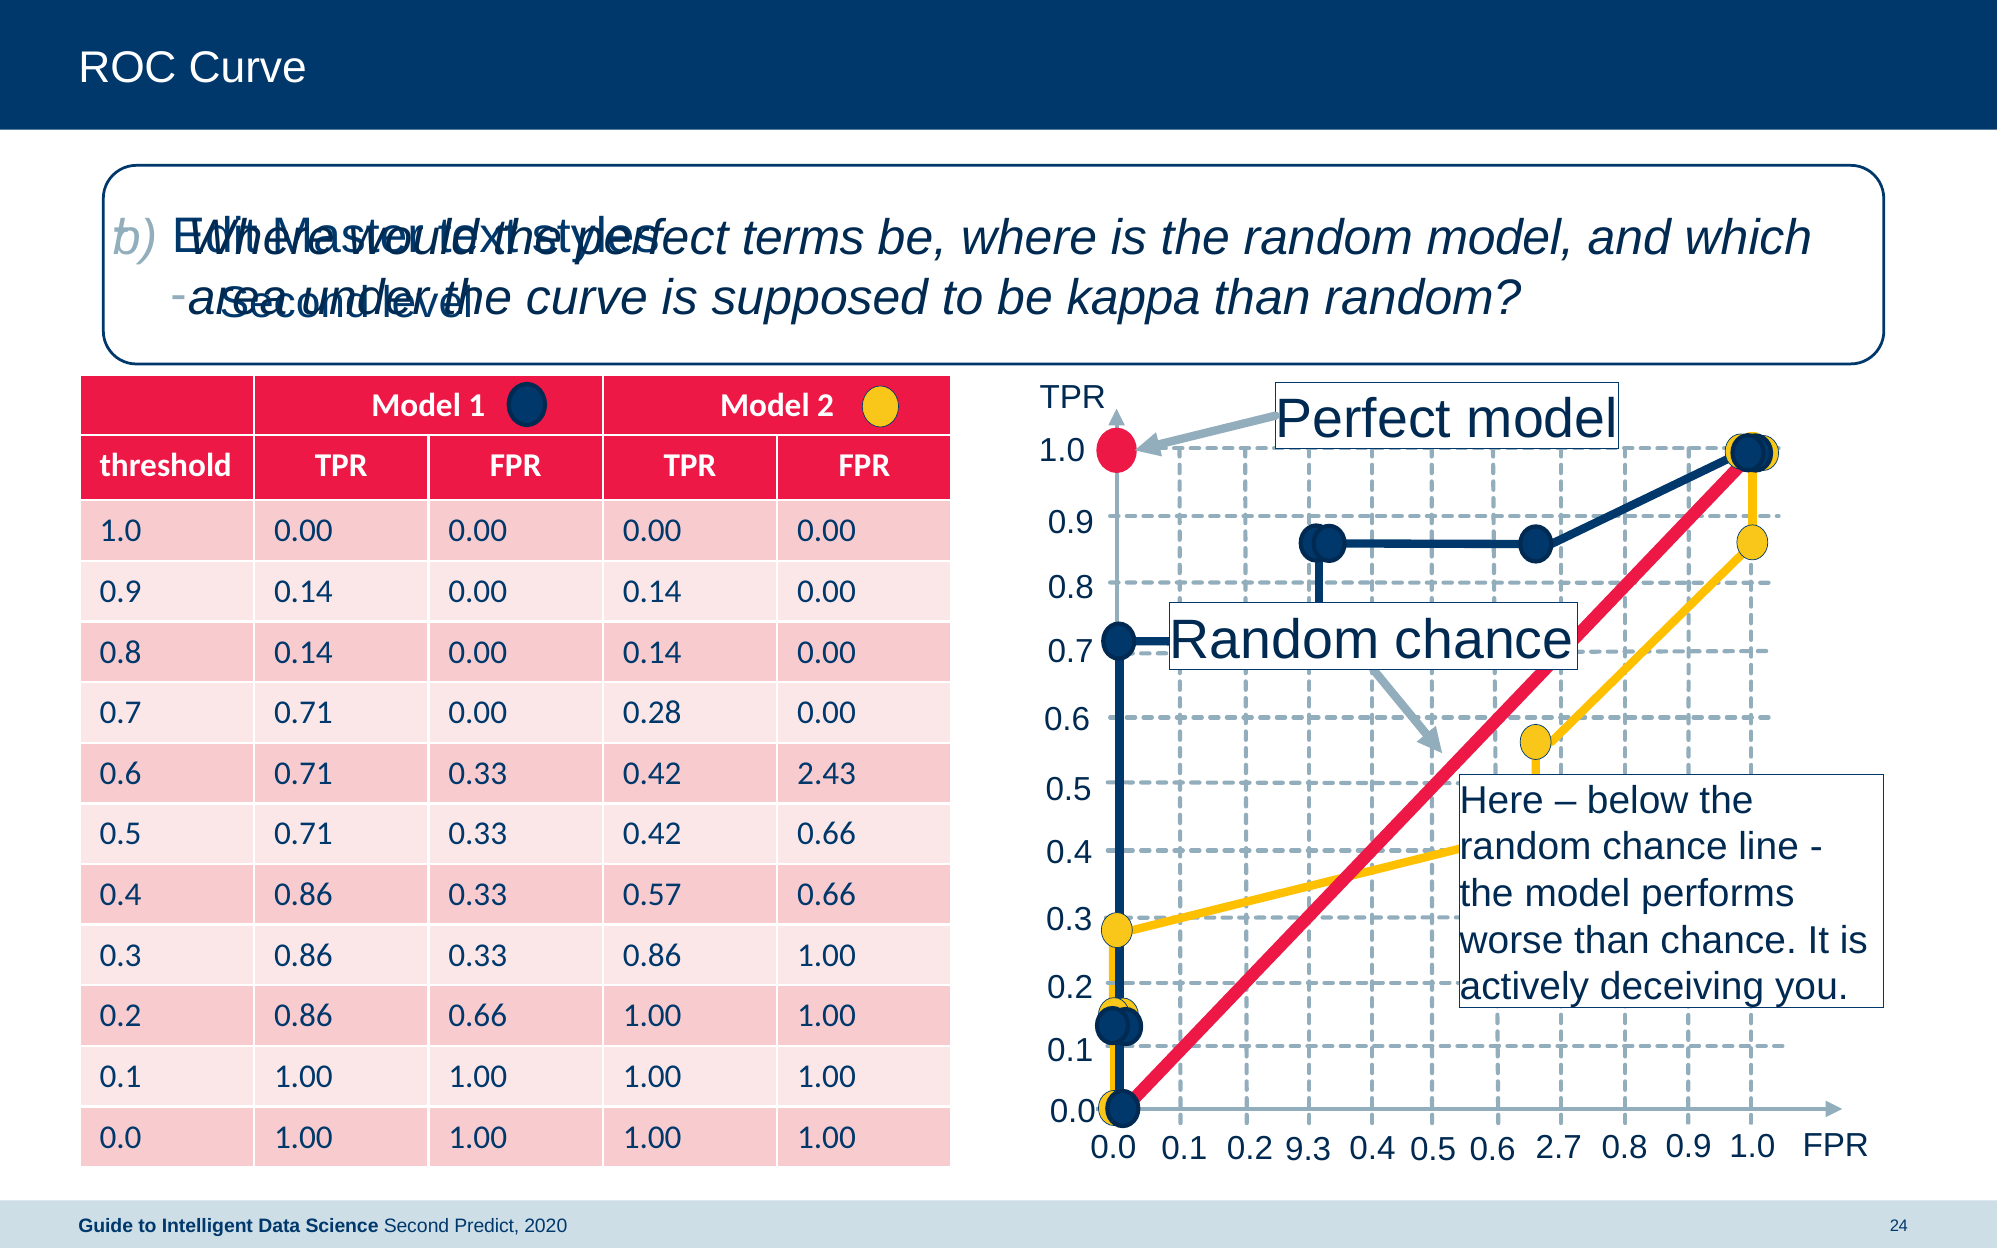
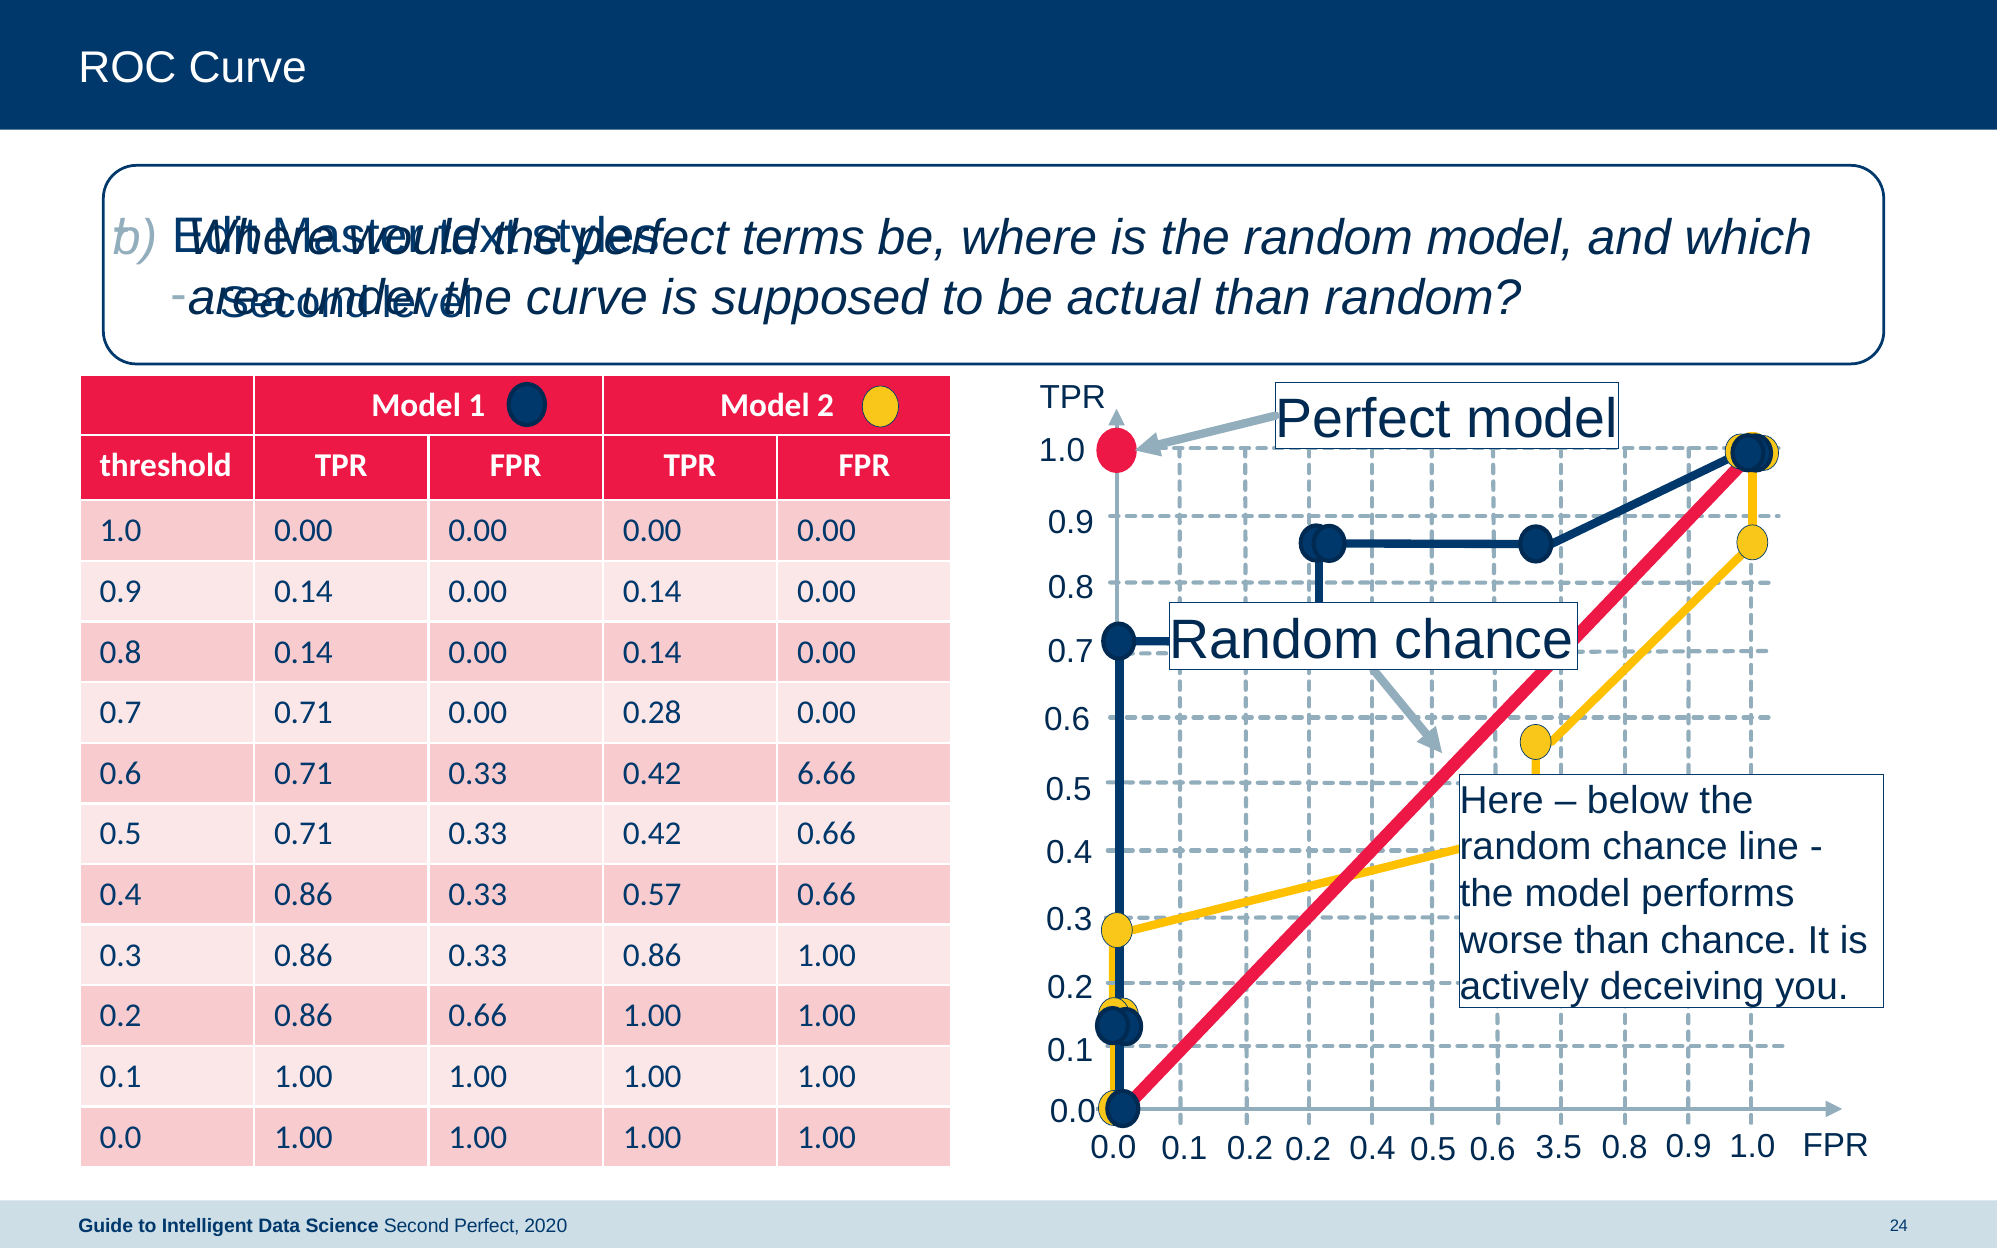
kappa: kappa -> actual (1133, 298)
2.43: 2.43 -> 6.66 (827, 773)
0.2 9.3: 9.3 -> 0.2 (1308, 1149)
2.7: 2.7 -> 3.5 (1559, 1148)
Second Predict: Predict -> Perfect (487, 1227)
